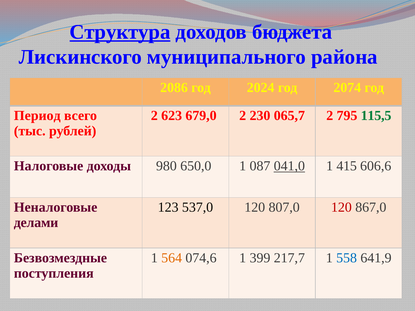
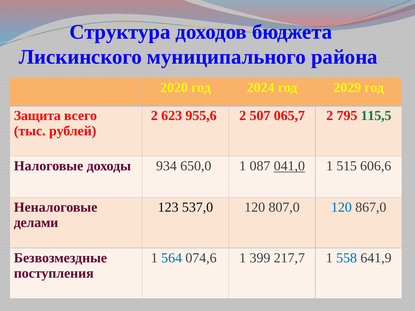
Структура underline: present -> none (120, 32)
2086: 2086 -> 2020 (174, 88)
2074: 2074 -> 2029 (347, 88)
Период: Период -> Защита (37, 116)
679,0: 679,0 -> 955,6 (201, 116)
230: 230 -> 507 (260, 116)
980: 980 -> 934 (166, 166)
415: 415 -> 515 (347, 166)
120 colour: red -> blue (341, 208)
564 colour: orange -> blue (172, 258)
